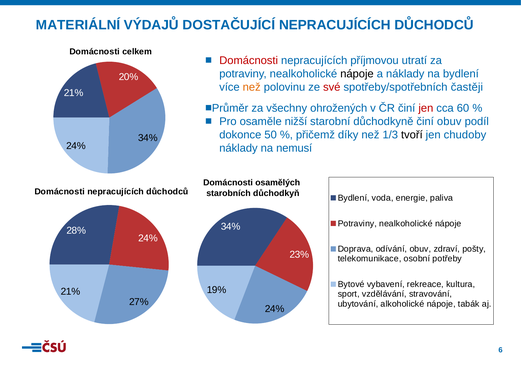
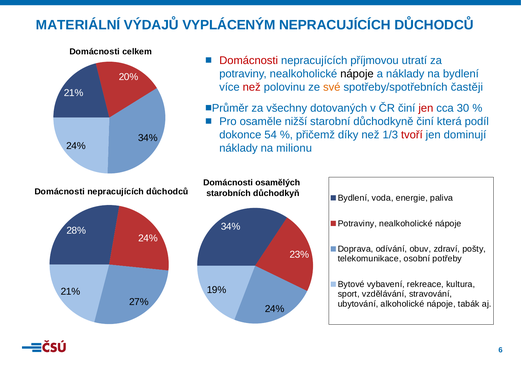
DOSTAČUJÍCÍ: DOSTAČUJÍCÍ -> VYPLÁCENÝM (229, 25)
než colour: orange -> red (252, 87)
své colour: red -> orange (332, 87)
ohrožených: ohrožených -> dotovaných (339, 108)
60: 60 -> 30 (463, 108)
činí obuv: obuv -> která (449, 122)
50: 50 -> 54 (271, 135)
tvoří colour: black -> red (412, 135)
chudoby: chudoby -> dominují (465, 135)
nemusí: nemusí -> milionu (294, 148)
